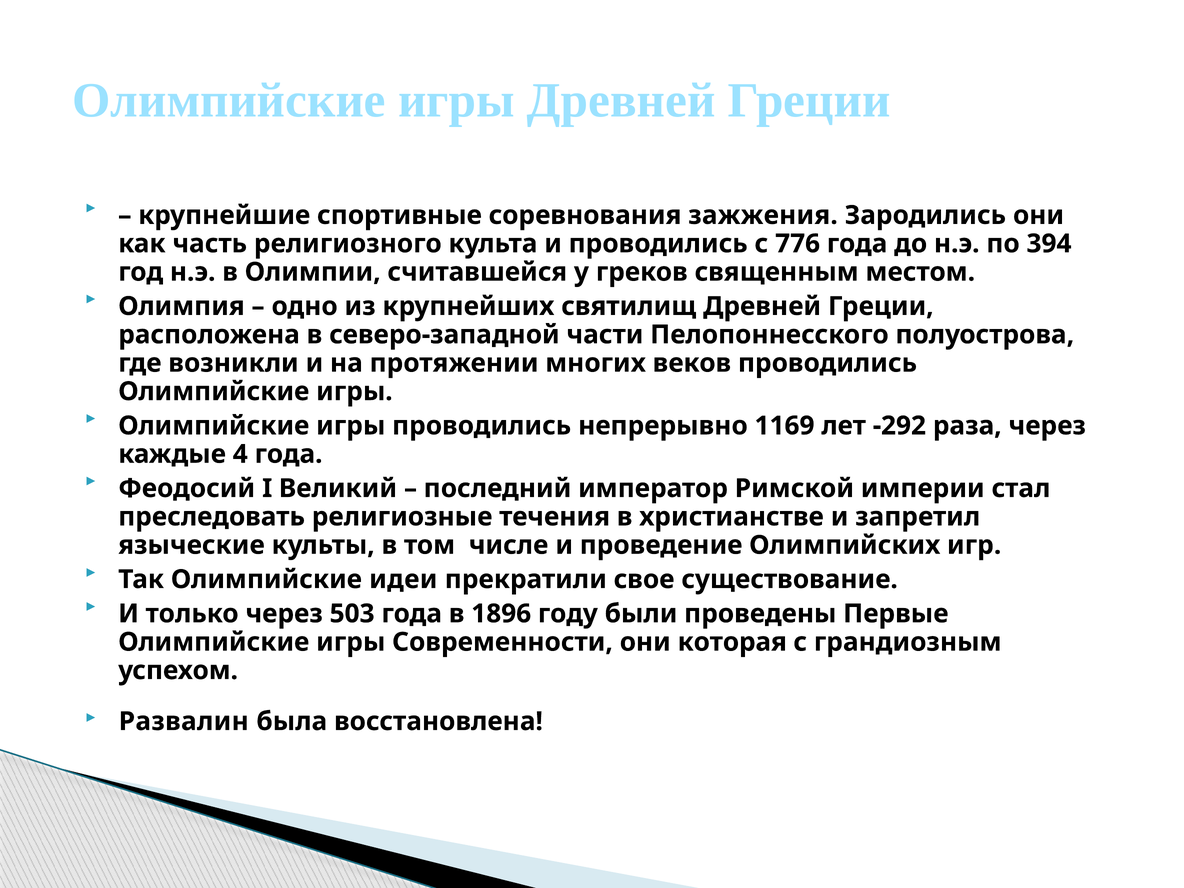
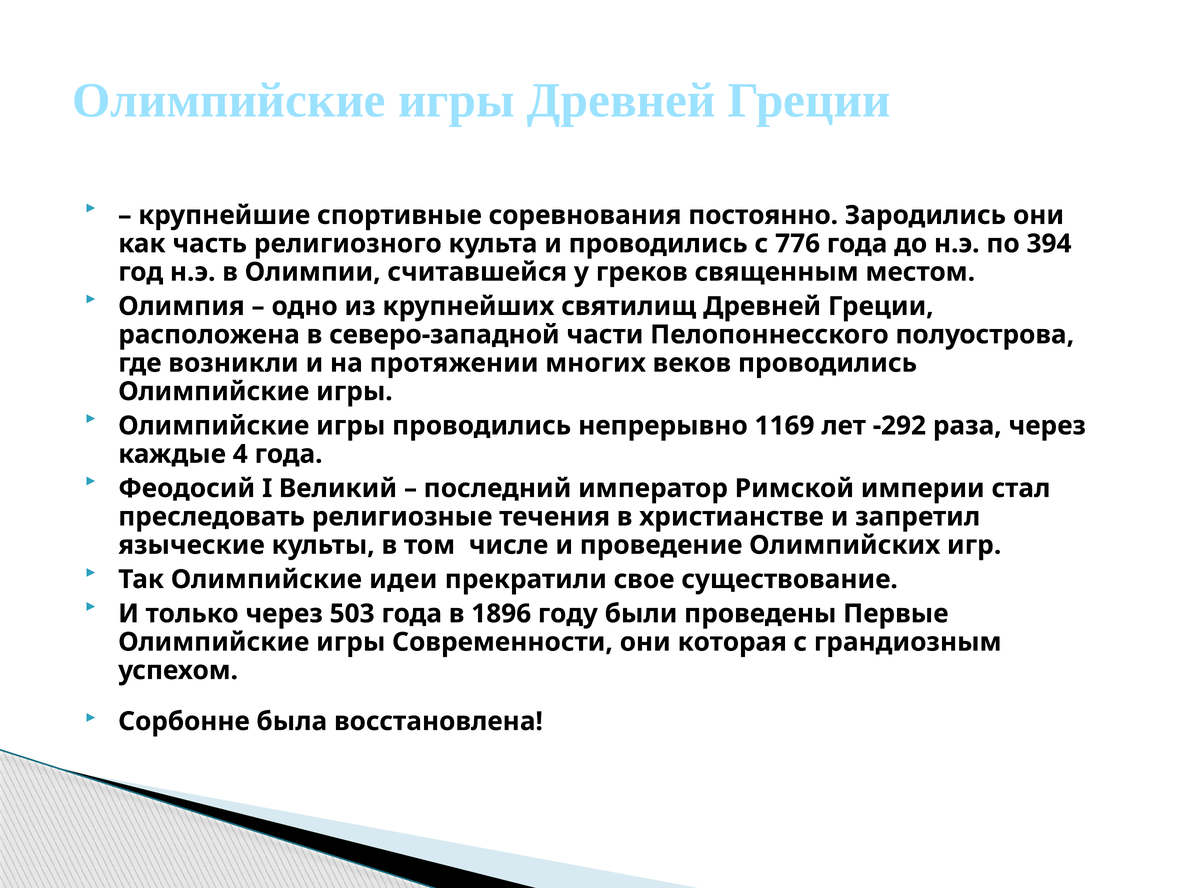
зажжения: зажжения -> постоянно (763, 215)
Развалин: Развалин -> Сорбонне (184, 721)
